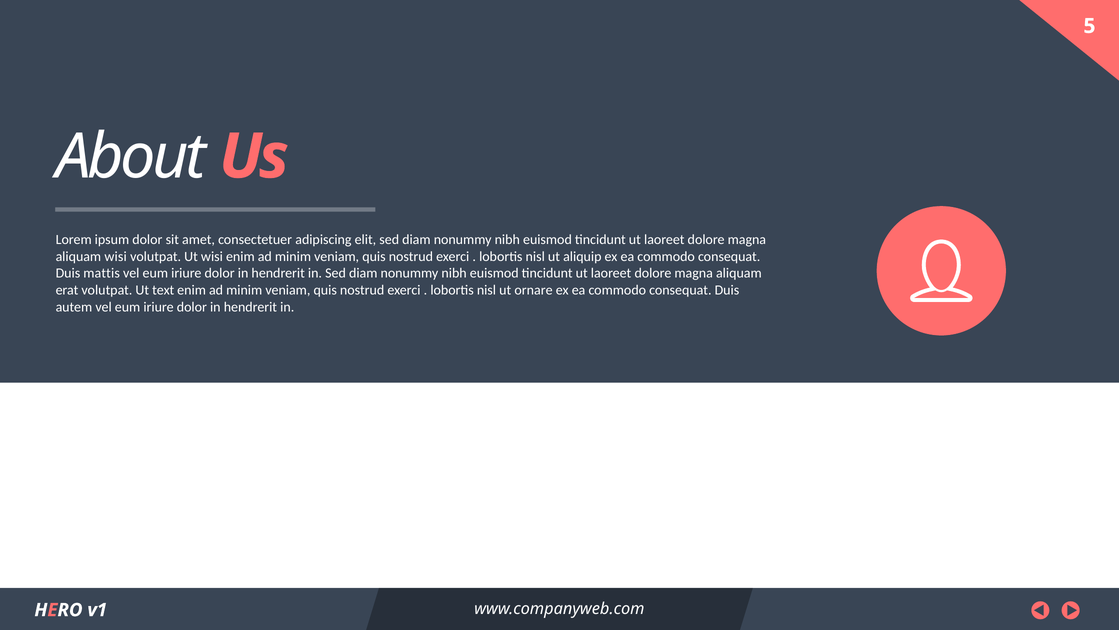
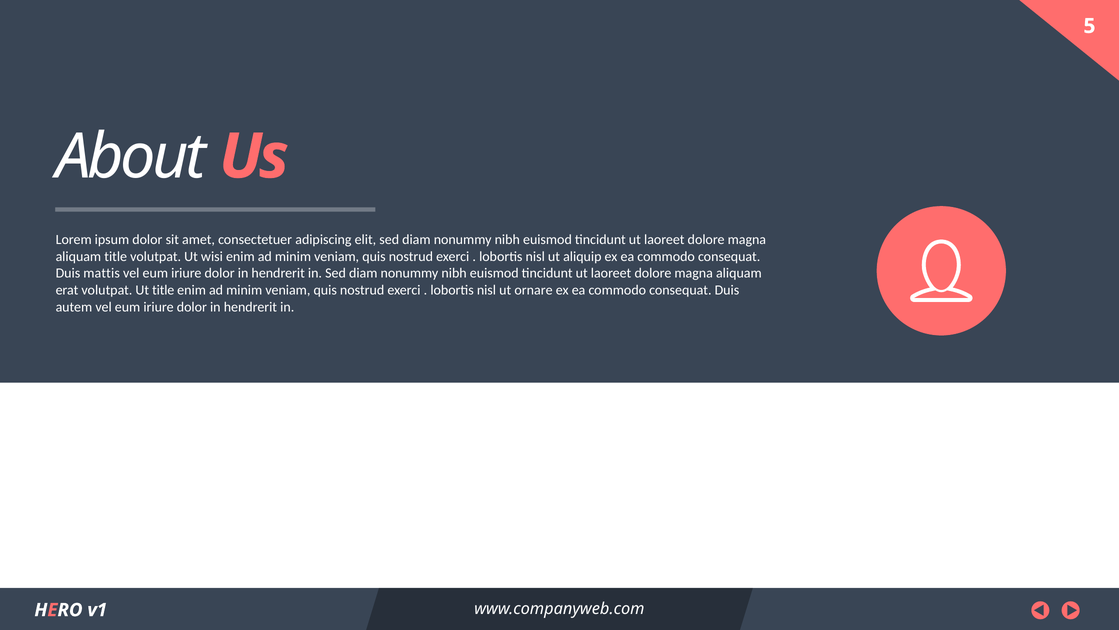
aliquam wisi: wisi -> title (116, 256)
Ut text: text -> title (163, 290)
